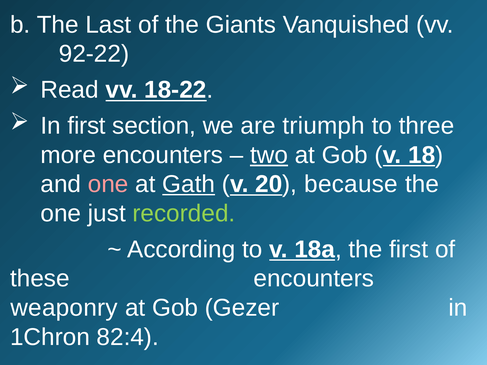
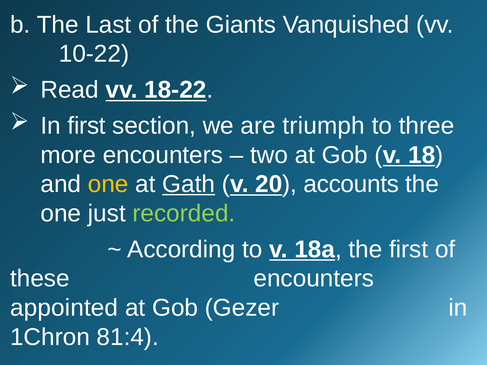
92-22: 92-22 -> 10-22 (94, 54)
two underline: present -> none (269, 155)
one colour: pink -> yellow (108, 184)
because: because -> accounts (351, 184)
weaponry: weaponry -> appointed (64, 308)
82:4: 82:4 -> 81:4 (128, 337)
